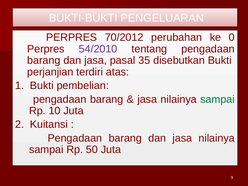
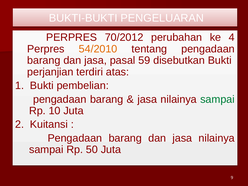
0: 0 -> 4 (232, 37)
54/2010 colour: purple -> orange (98, 49)
35: 35 -> 59 (144, 60)
